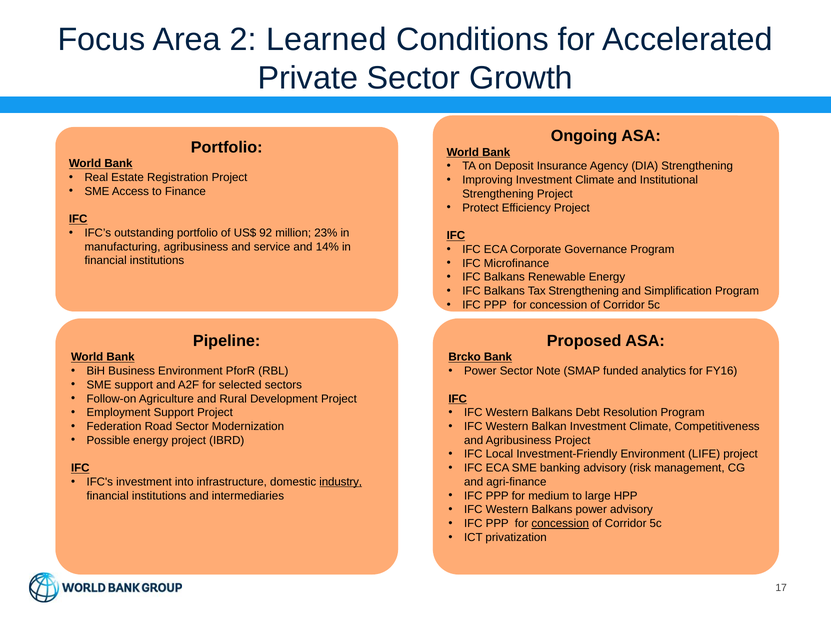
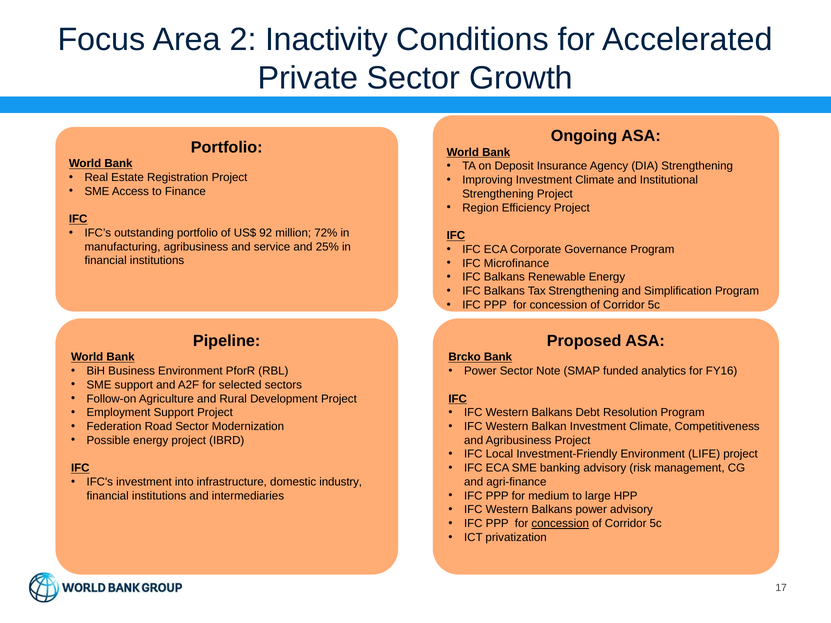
Learned: Learned -> Inactivity (327, 39)
Protect: Protect -> Region (480, 208)
23%: 23% -> 72% (326, 233)
14%: 14% -> 25% (327, 247)
industry underline: present -> none (341, 482)
